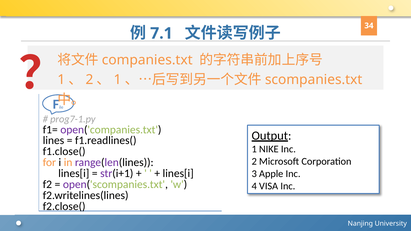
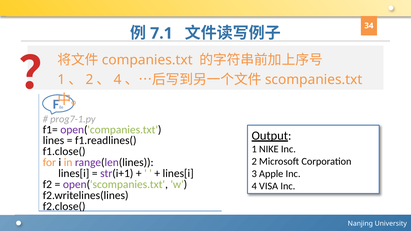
1: 1 -> 4 (118, 80)
